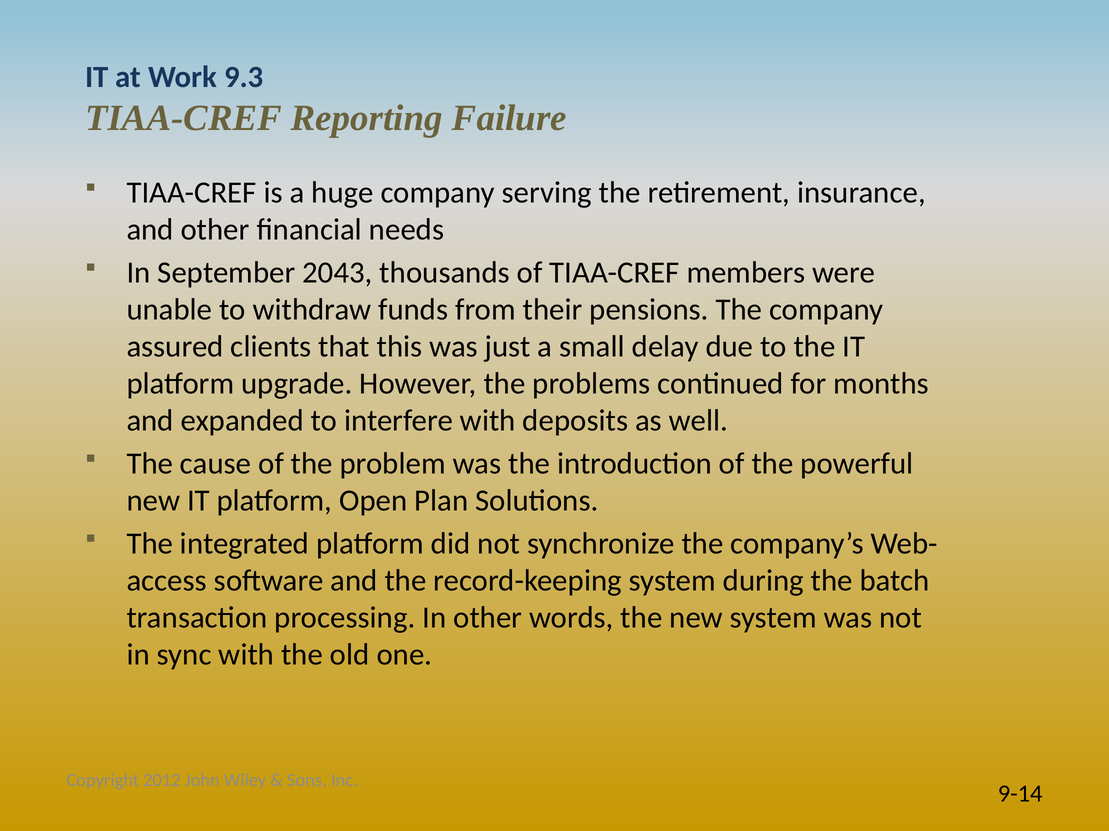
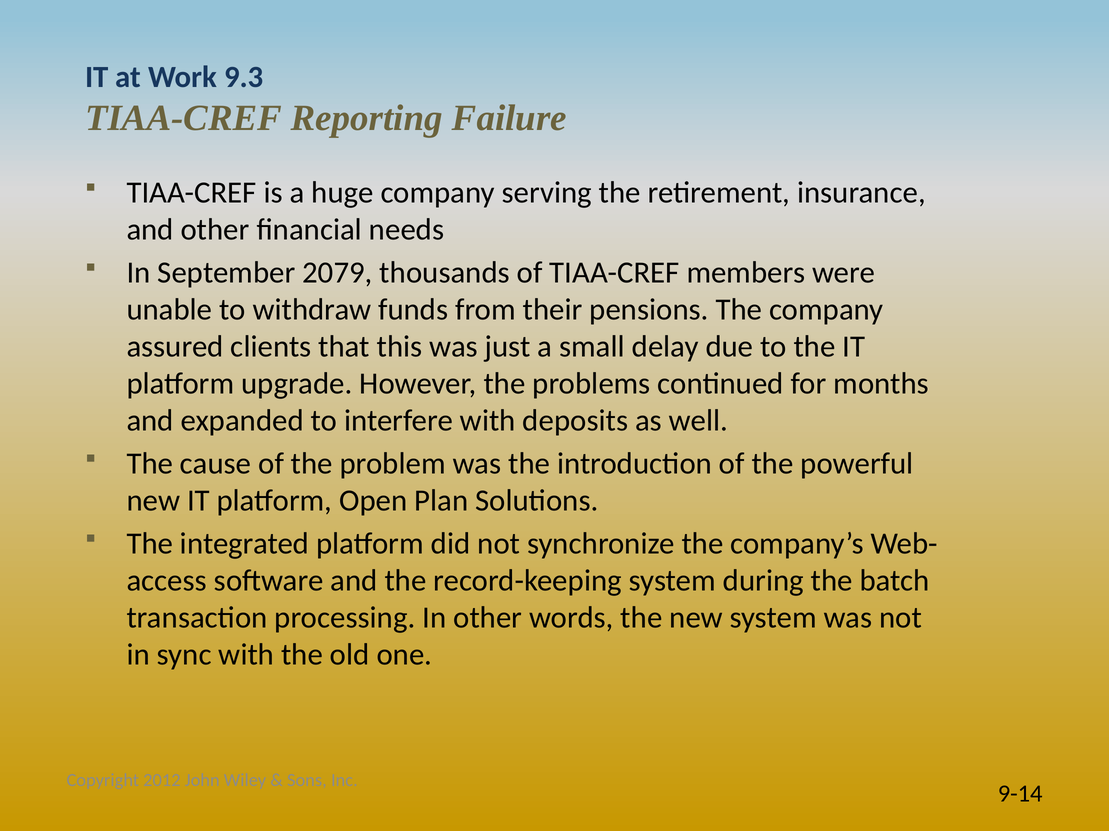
2043: 2043 -> 2079 (337, 273)
